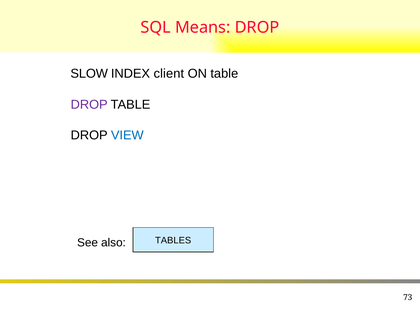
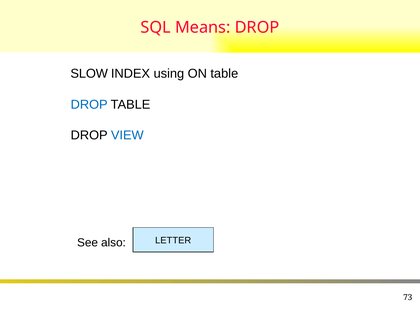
client: client -> using (169, 74)
DROP colour: purple -> blue (89, 104)
TABLES: TABLES -> LETTER (173, 240)
